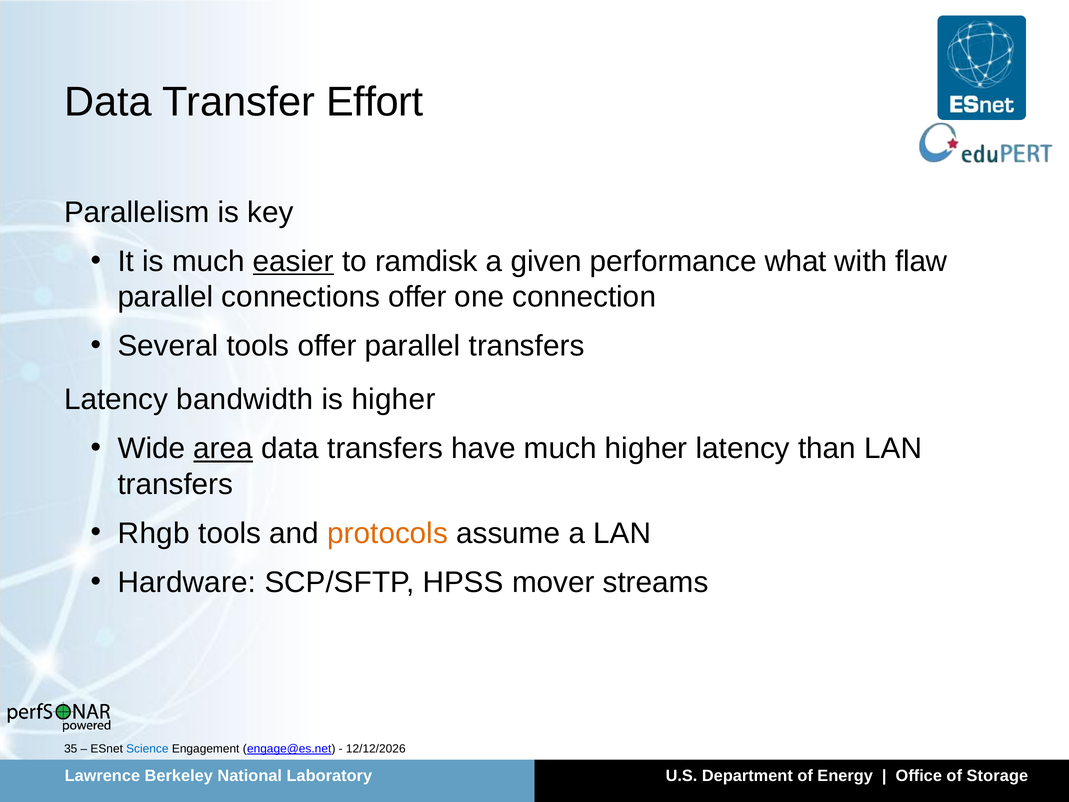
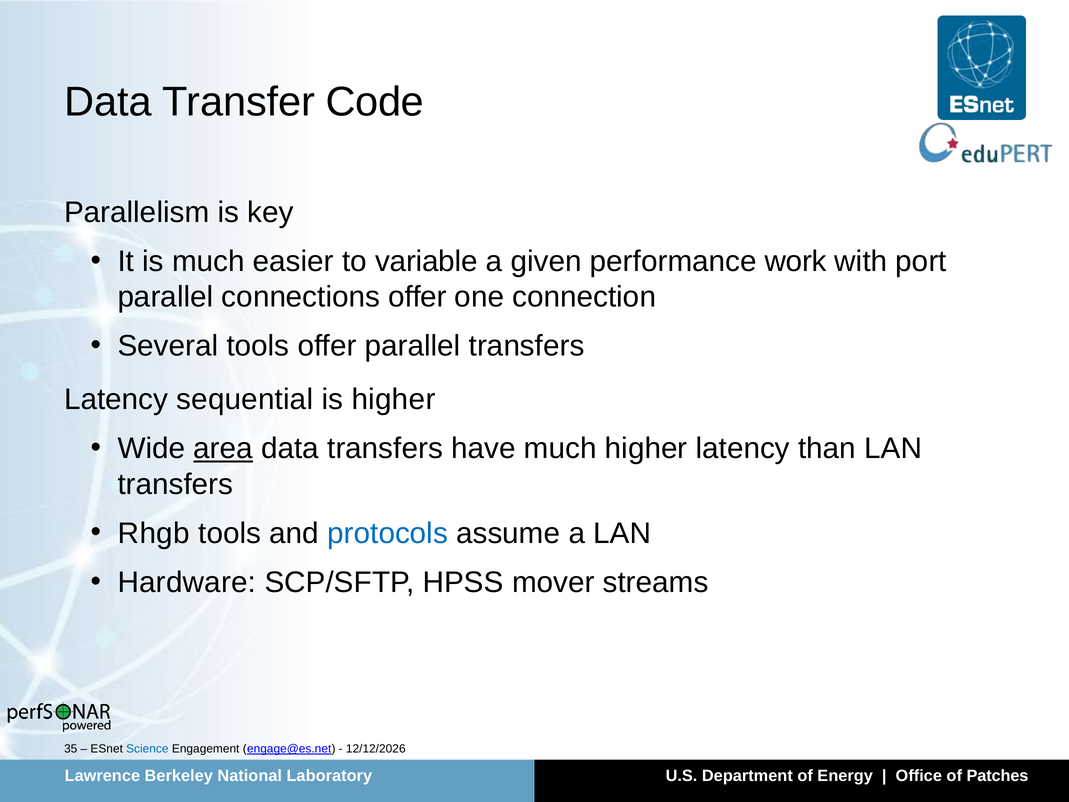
Effort: Effort -> Code (375, 102)
easier underline: present -> none (293, 261)
ramdisk: ramdisk -> variable (426, 261)
what: what -> work (796, 261)
flaw: flaw -> port (921, 261)
bandwidth: bandwidth -> sequential (245, 399)
protocols colour: orange -> blue (388, 533)
Storage: Storage -> Patches (998, 776)
